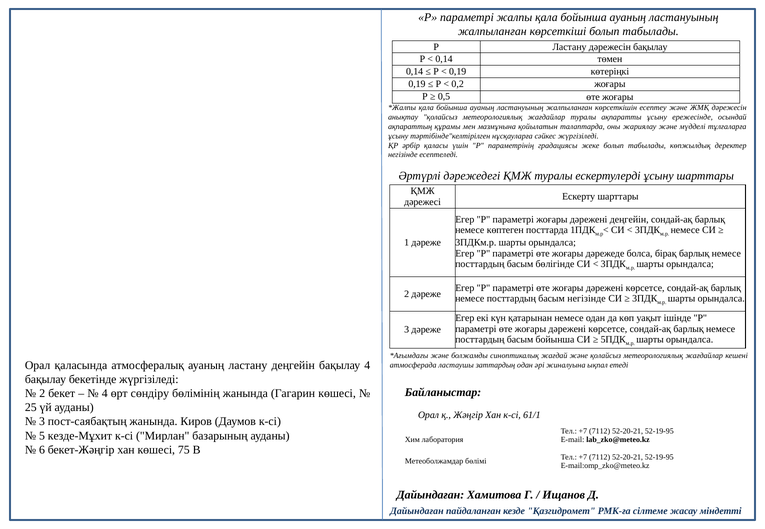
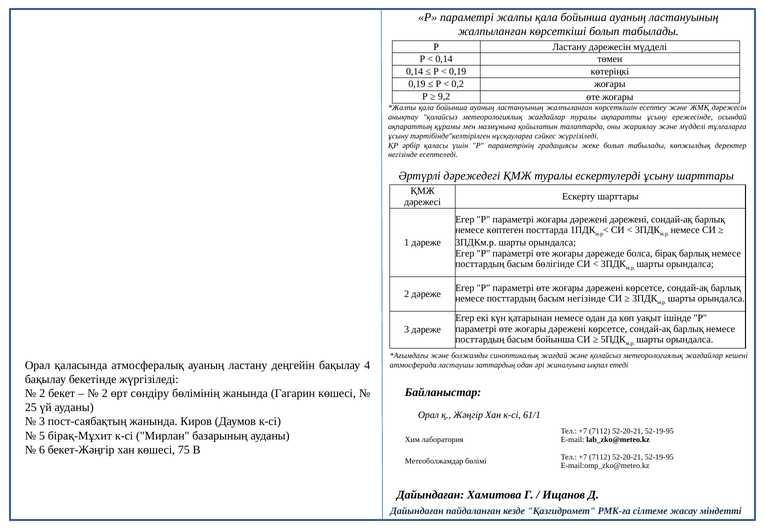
дәрежесін бақылау: бақылау -> мүдделі (650, 47)
0,5: 0,5 -> 9,2 (444, 97)
дәрежені деңгейін: деңгейін -> дәрежені (629, 220)
4: 4 -> 2 (105, 394)
кезде-Мұхит: кезде-Мұхит -> бірақ-Мұхит (80, 436)
